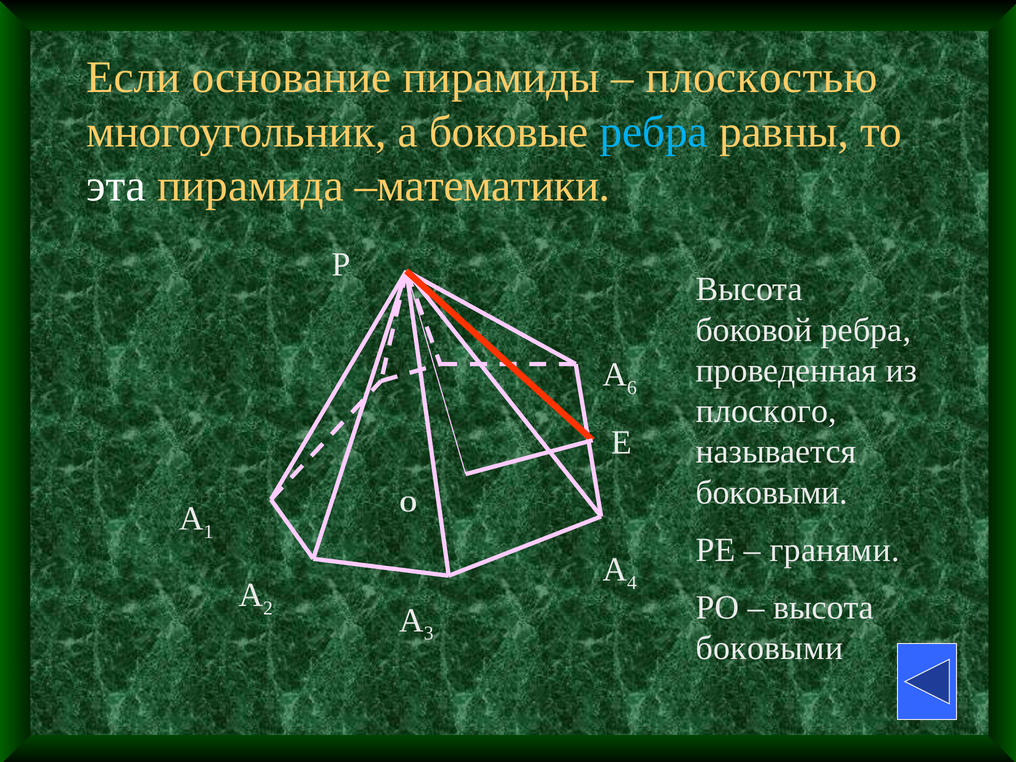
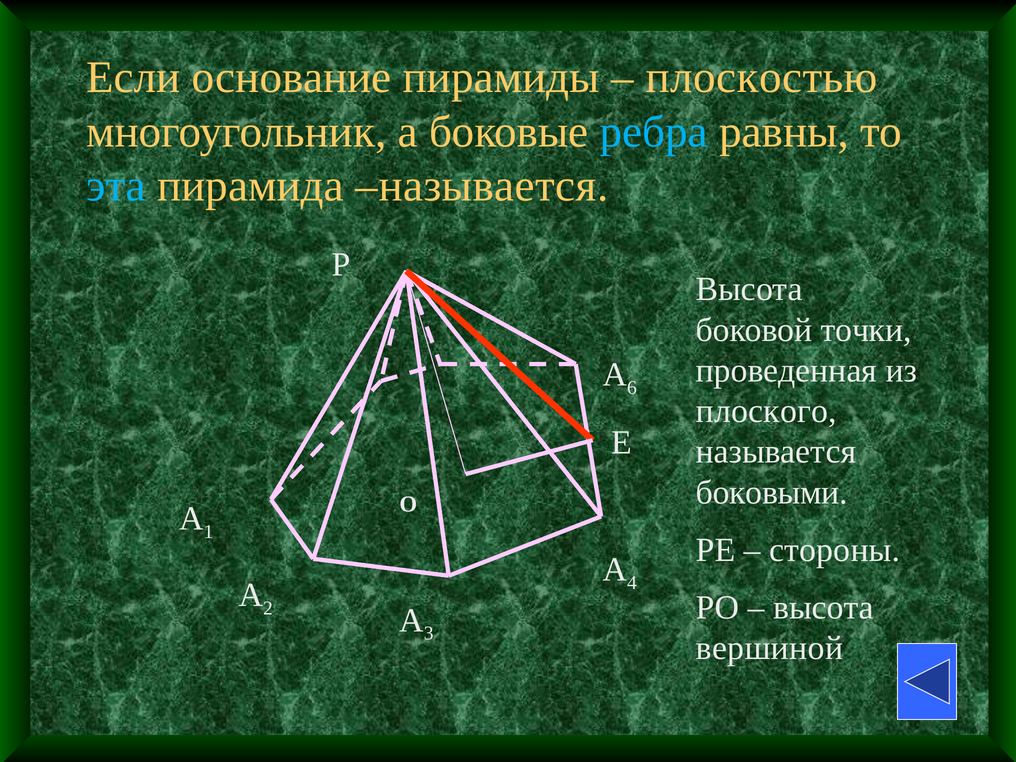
эта colour: white -> light blue (116, 186)
пирамида математики: математики -> называется (482, 186)
боковой ребра: ребра -> точки (866, 330)
гранями: гранями -> стороны (835, 550)
боковыми: боковыми -> вершиной (769, 648)
